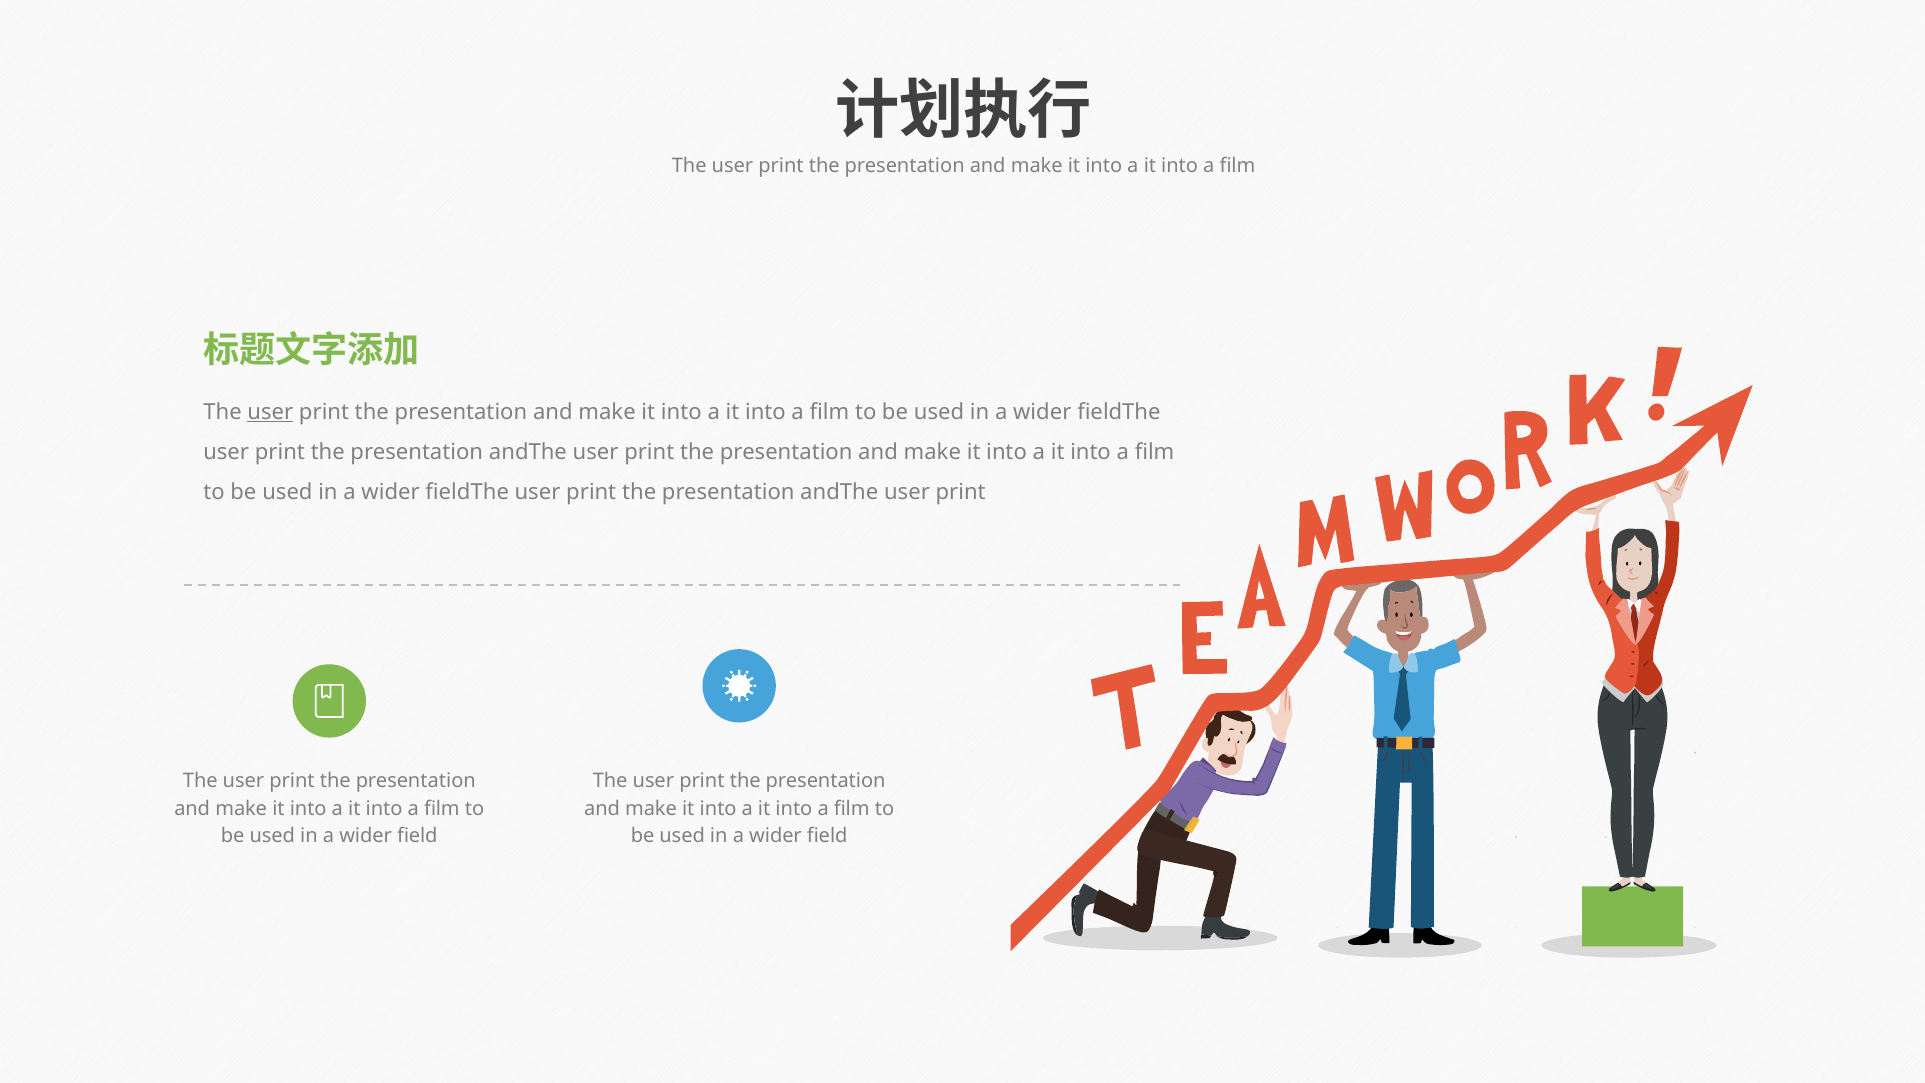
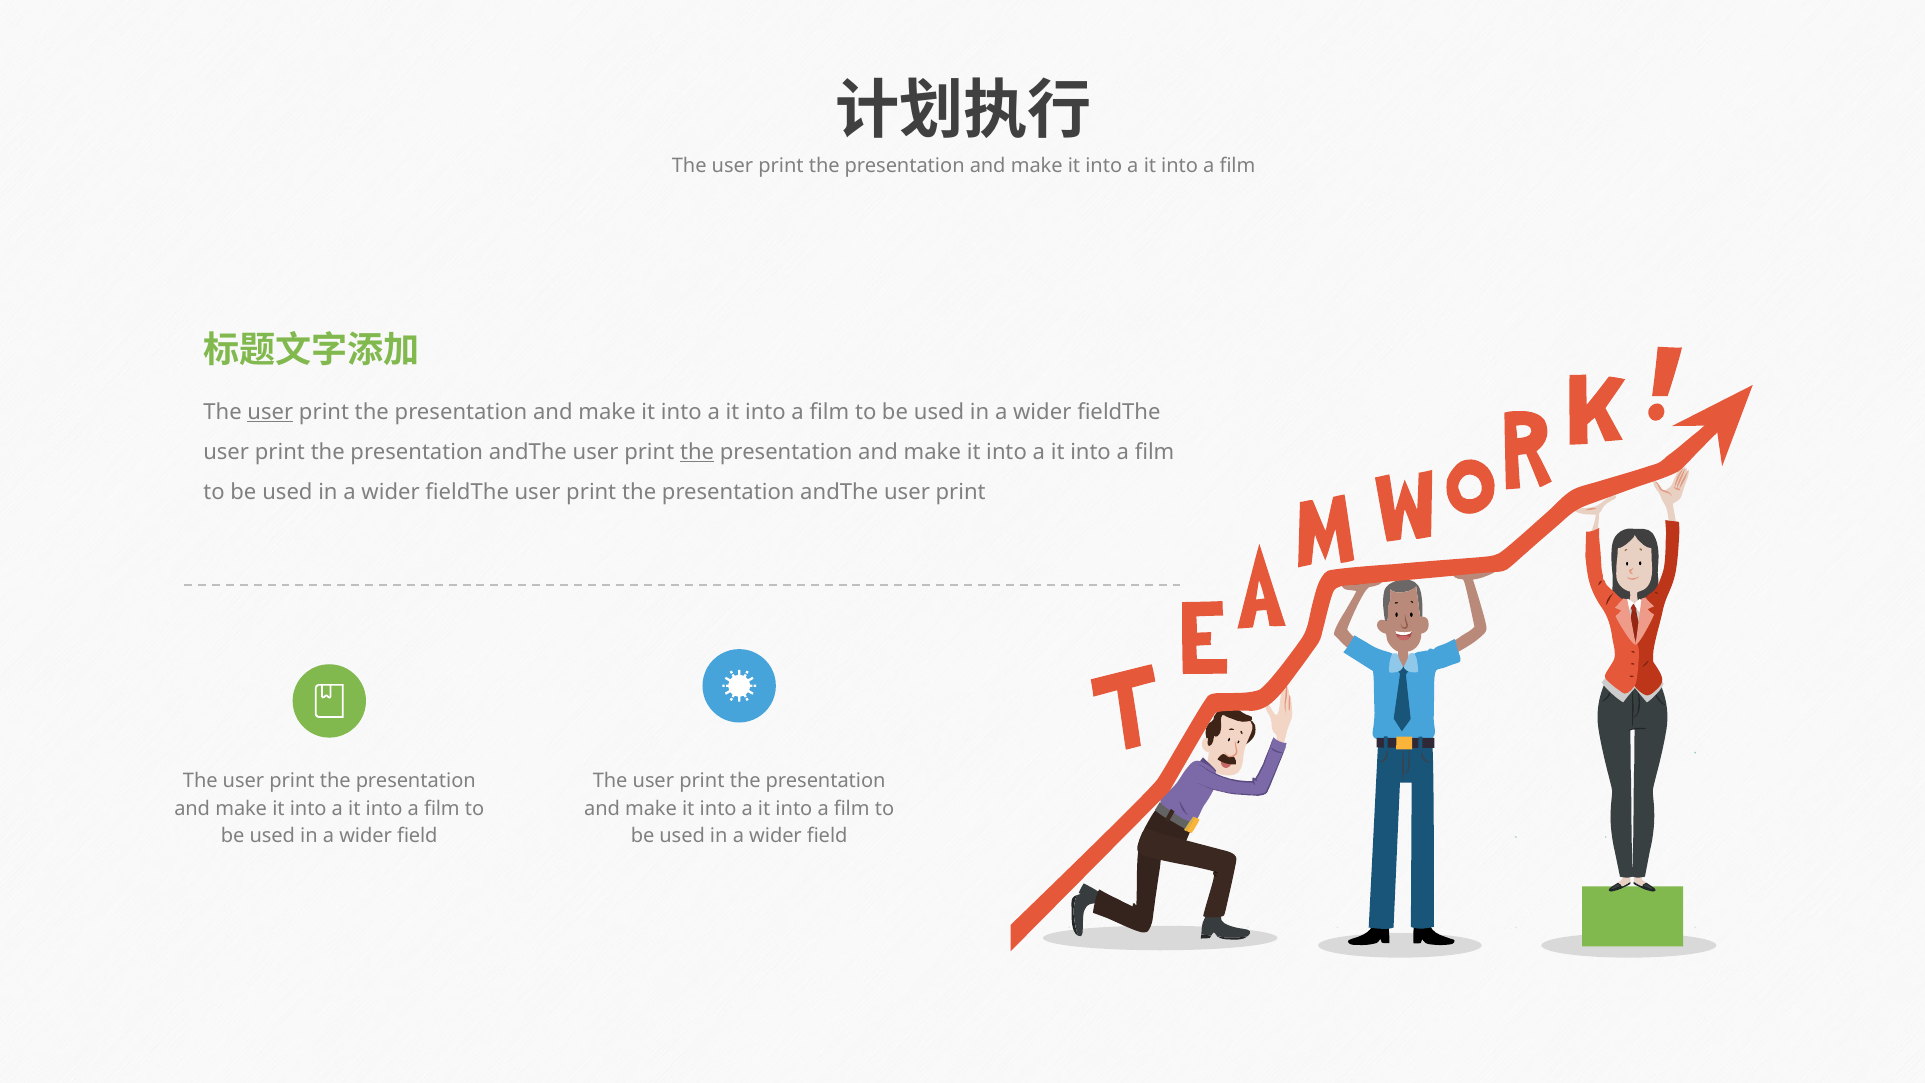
the underline: none -> present (697, 452)
